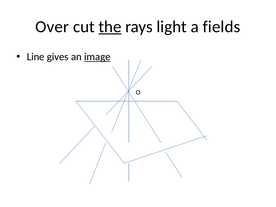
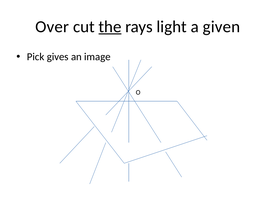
fields: fields -> given (221, 27)
Line: Line -> Pick (36, 57)
image underline: present -> none (97, 57)
